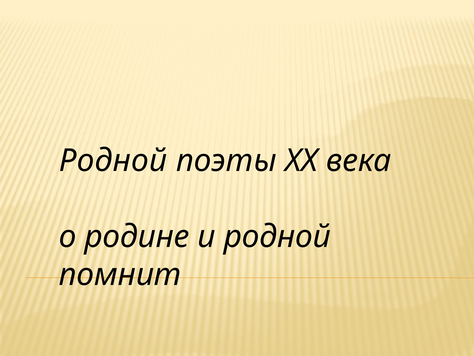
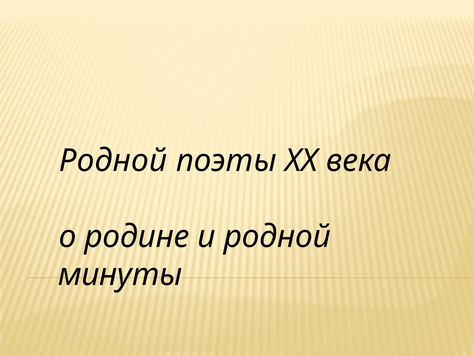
помнит: помнит -> минуты (120, 274)
